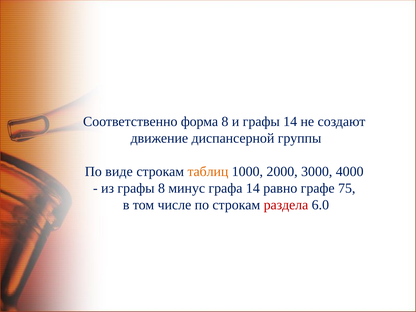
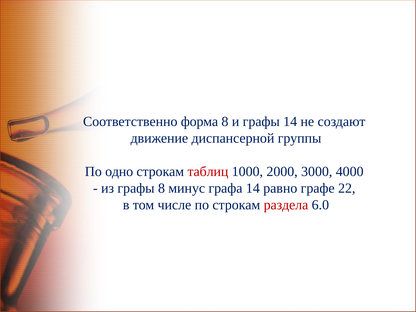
виде: виде -> одно (119, 172)
таблиц colour: orange -> red (208, 172)
75: 75 -> 22 (347, 188)
